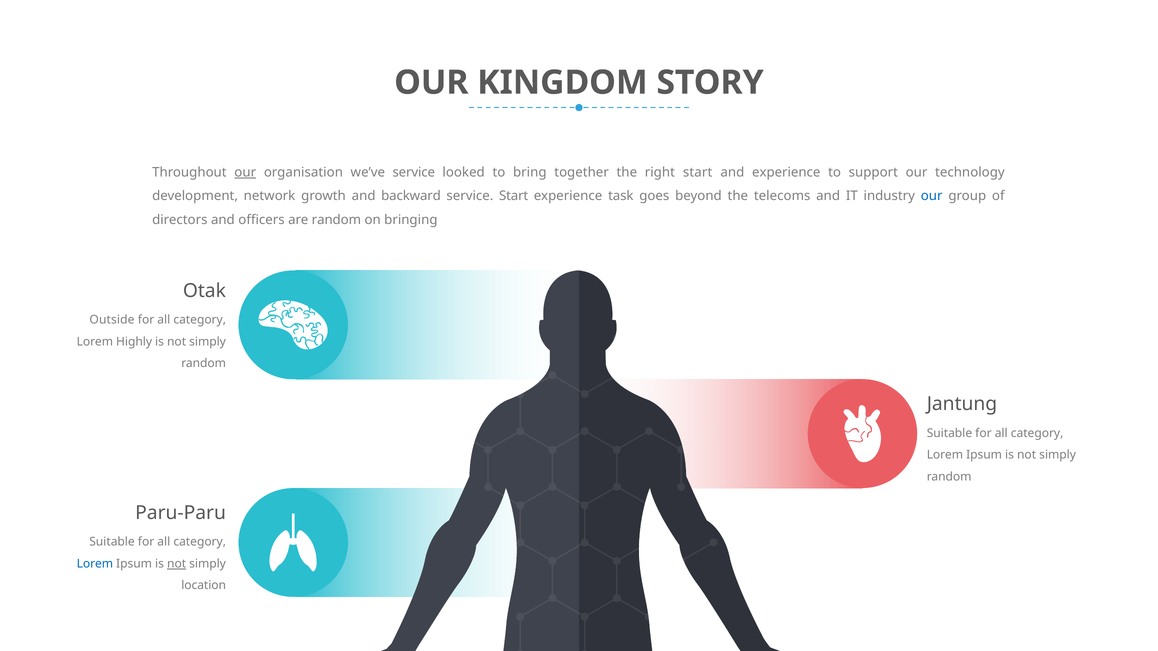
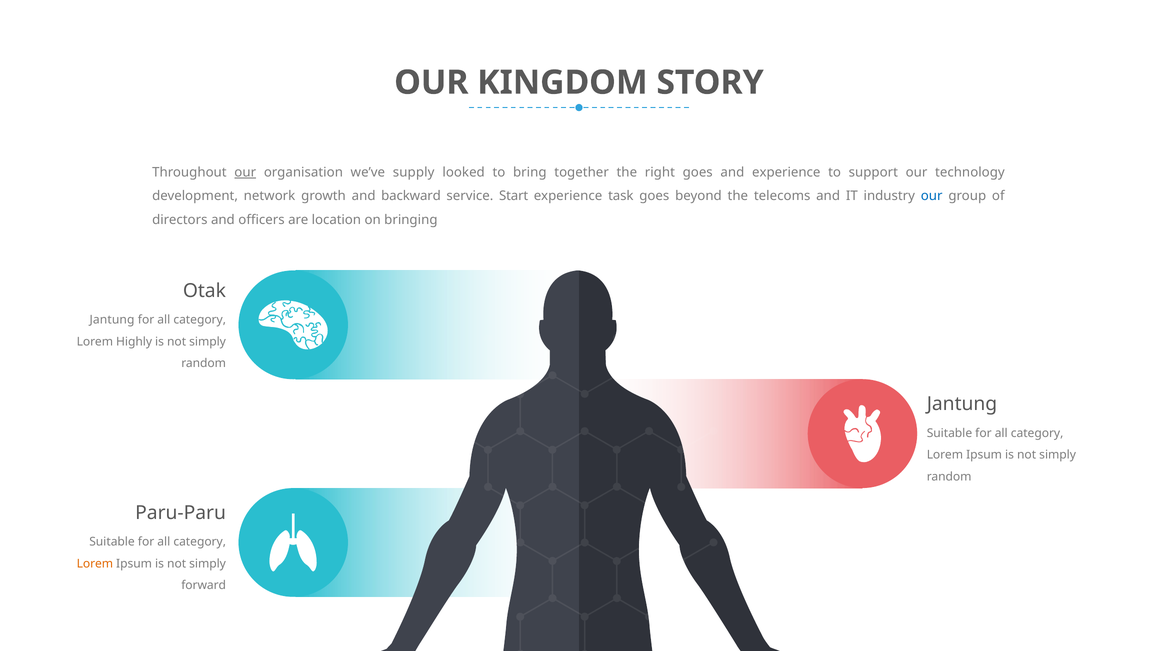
we’ve service: service -> supply (414, 172)
right start: start -> goes (698, 172)
are random: random -> location (336, 220)
Outside: Outside -> Jantung (112, 320)
Lorem colour: blue -> orange (95, 564)
not underline: present -> none (177, 564)
location: location -> forward (204, 586)
